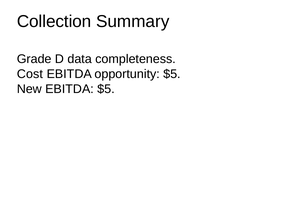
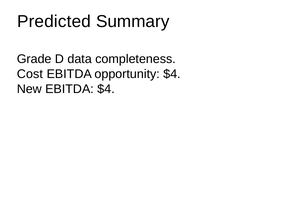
Collection: Collection -> Predicted (54, 21)
opportunity $5: $5 -> $4 (172, 74)
EBITDA $5: $5 -> $4 (106, 89)
